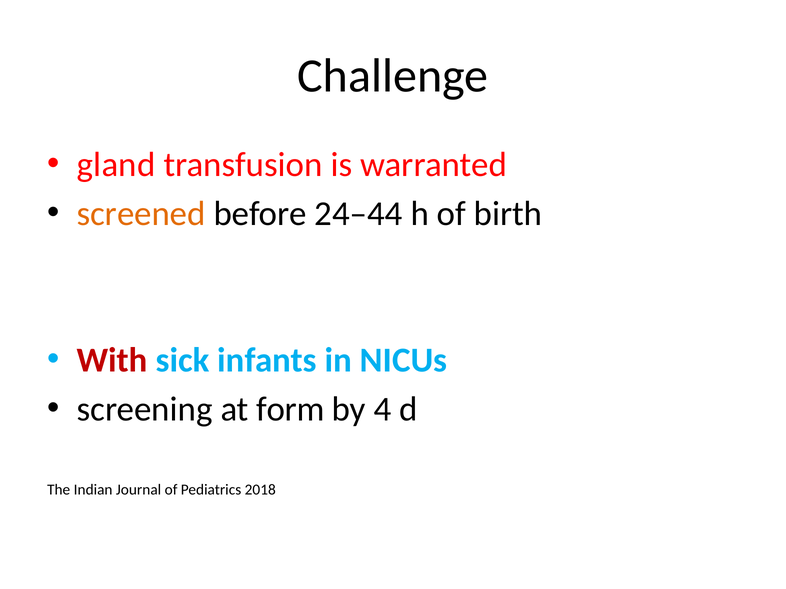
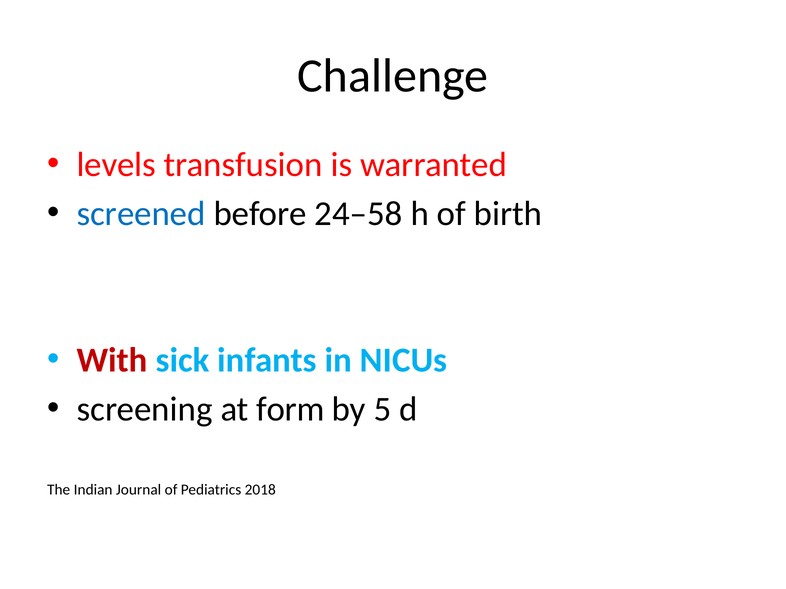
gland: gland -> levels (116, 165)
screened colour: orange -> blue (141, 214)
24–44: 24–44 -> 24–58 (358, 214)
4: 4 -> 5 (382, 410)
